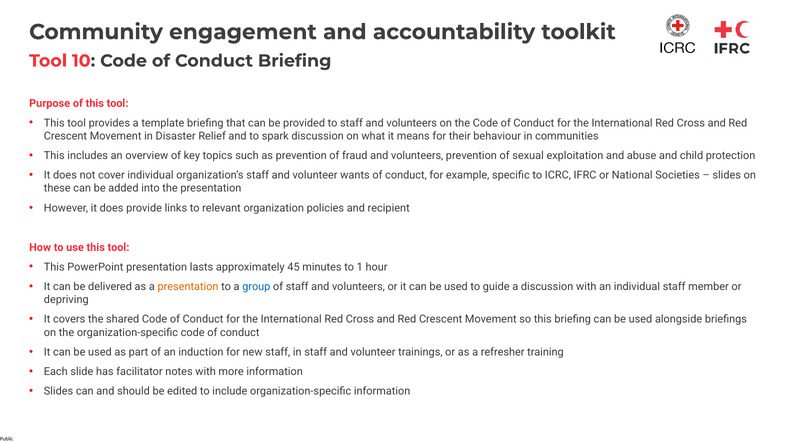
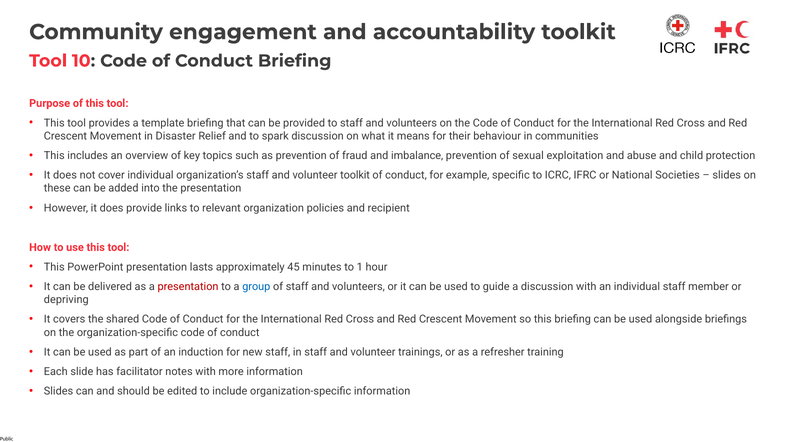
fraud and volunteers: volunteers -> imbalance (417, 156)
volunteer wants: wants -> toolkit (355, 175)
presentation colour: orange -> red (188, 286)
